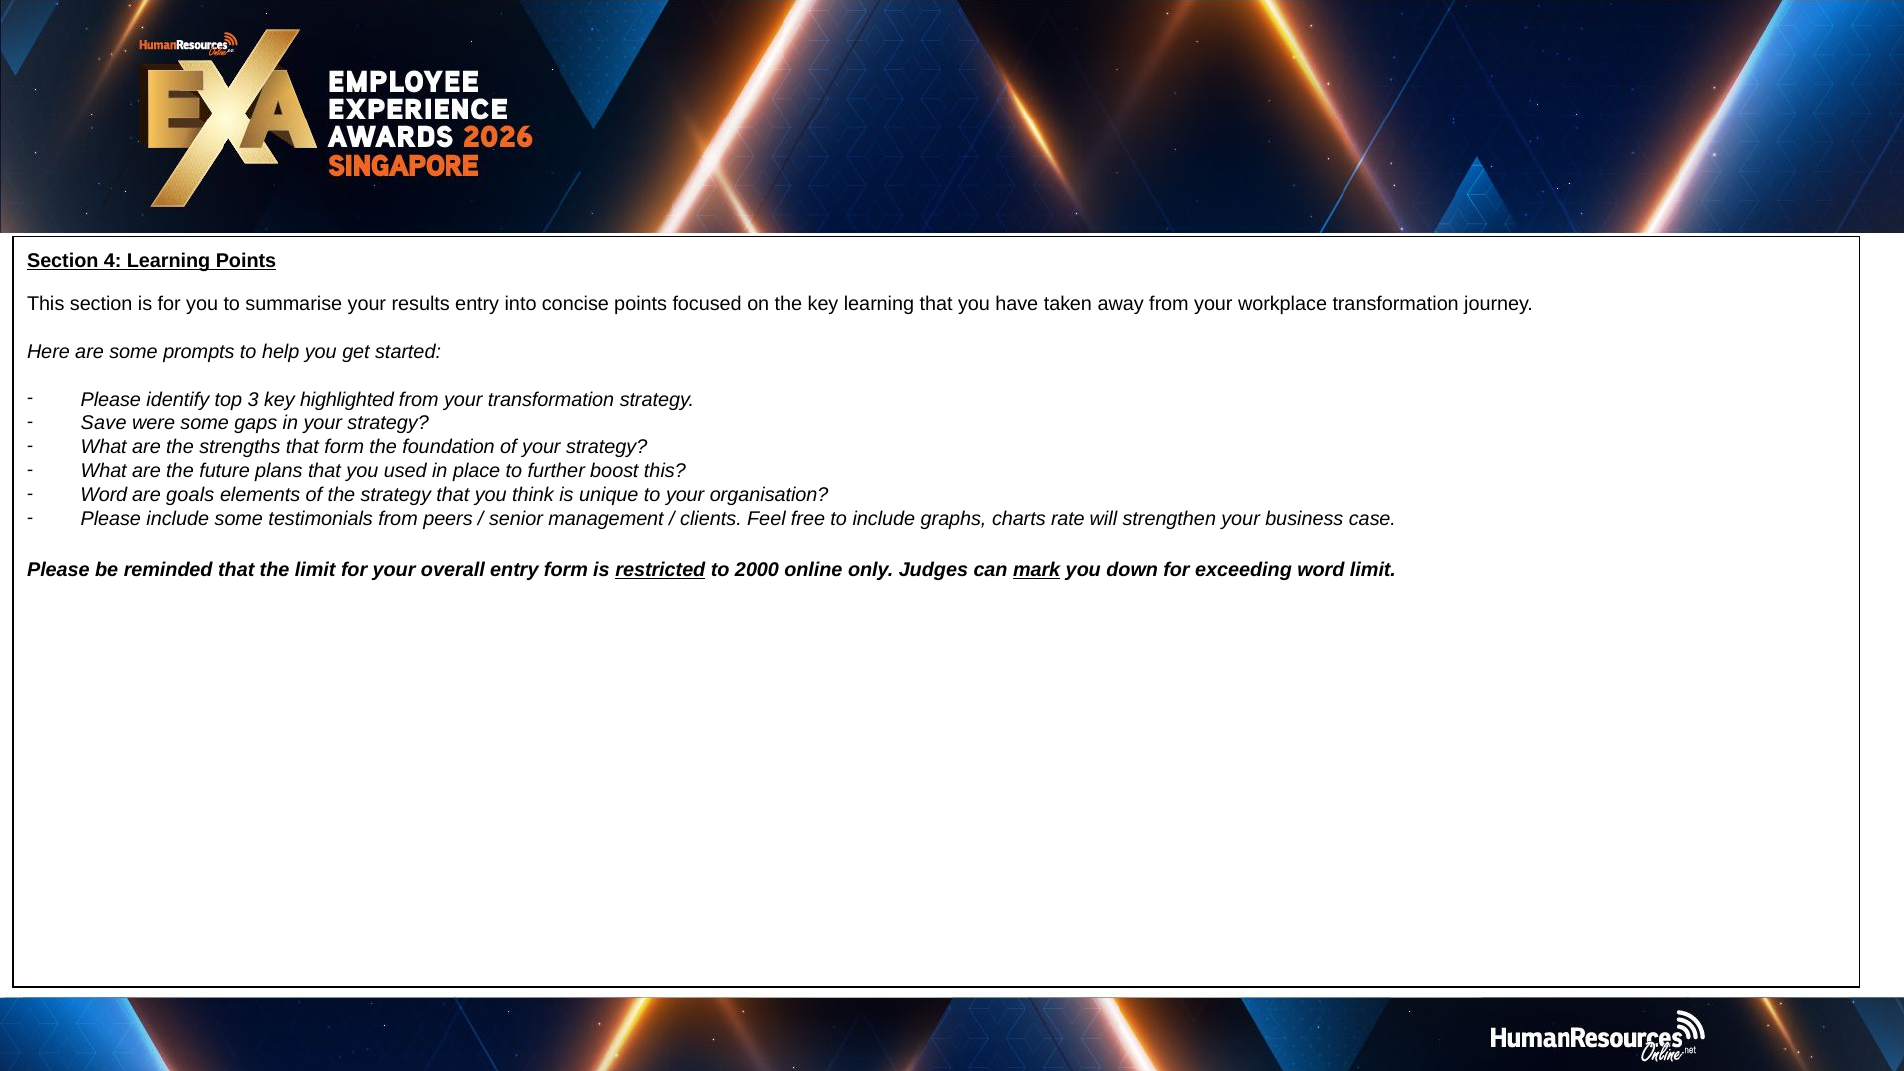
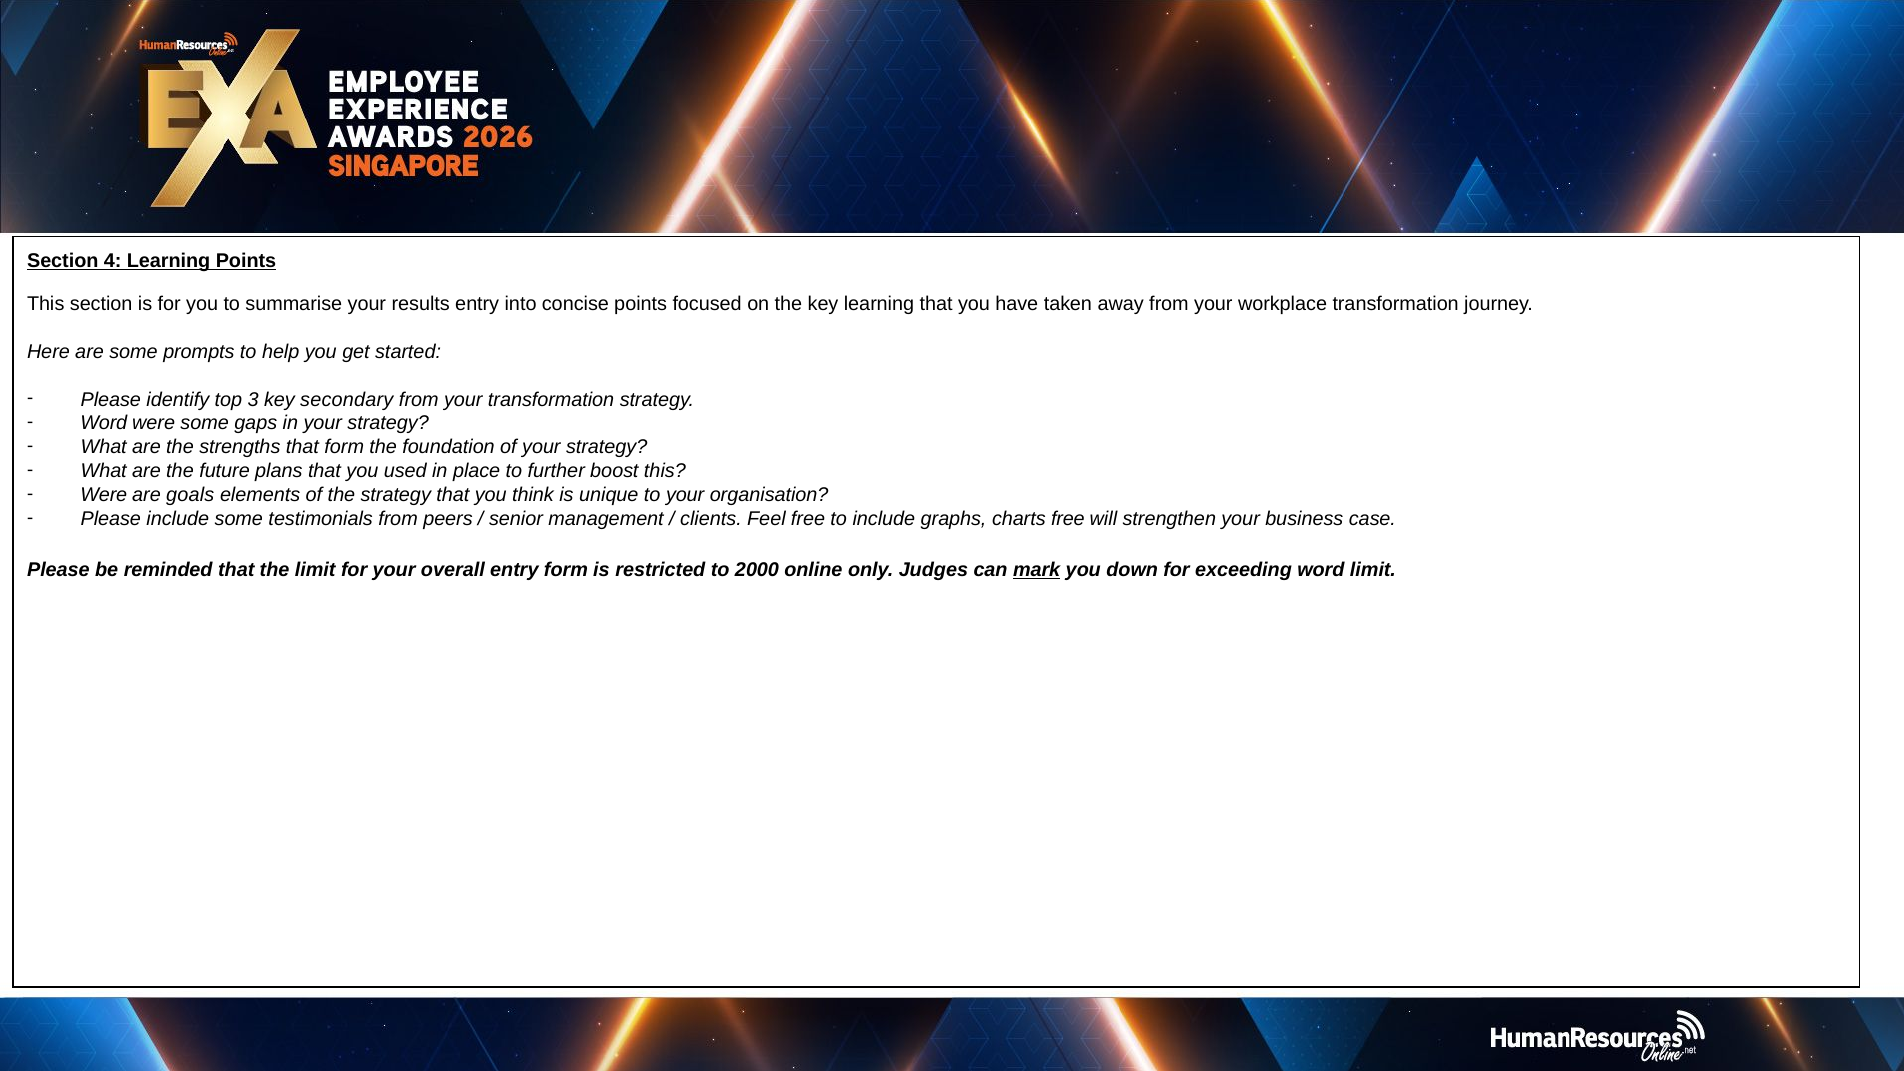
highlighted: highlighted -> secondary (347, 400)
Save: Save -> Word (104, 423)
Word: Word -> Were (104, 495)
charts rate: rate -> free (1068, 519)
restricted underline: present -> none (660, 570)
